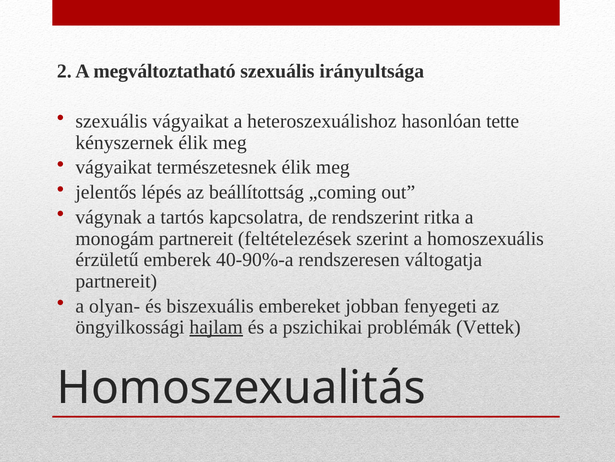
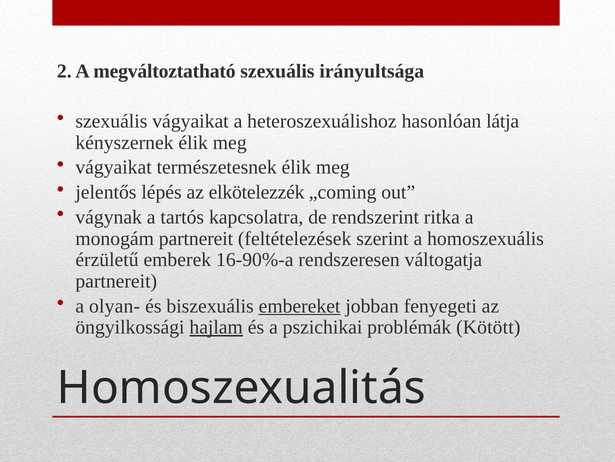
tette: tette -> látja (503, 121)
beállítottság: beállítottság -> elkötelezzék (257, 192)
40-90%-a: 40-90%-a -> 16-90%-a (255, 259)
embereket underline: none -> present (300, 306)
Vettek: Vettek -> Kötött (488, 327)
